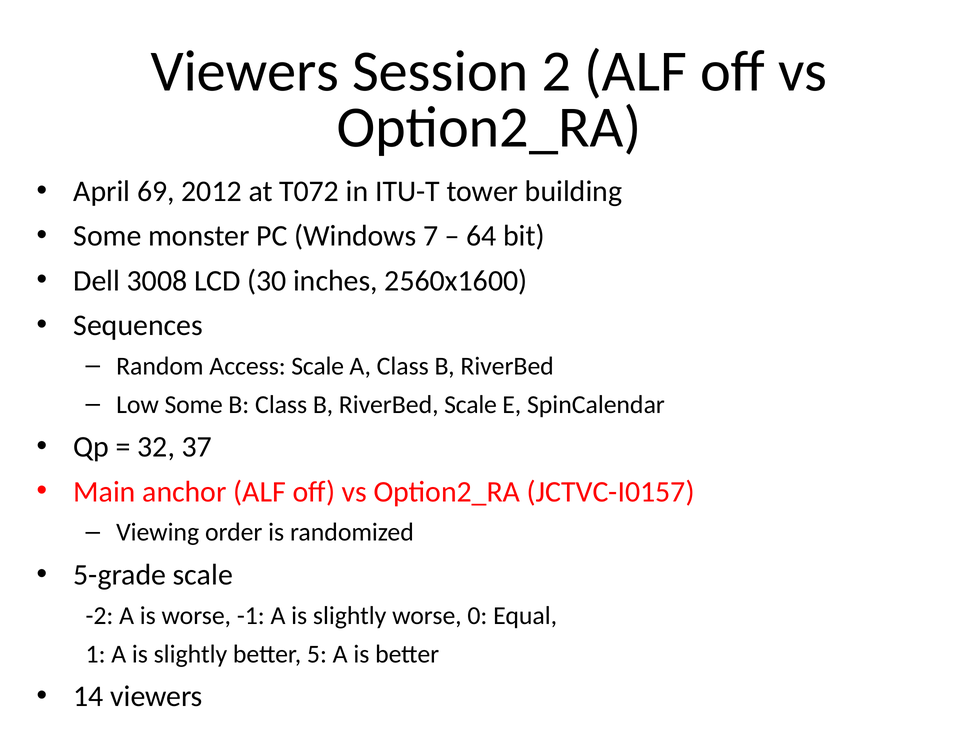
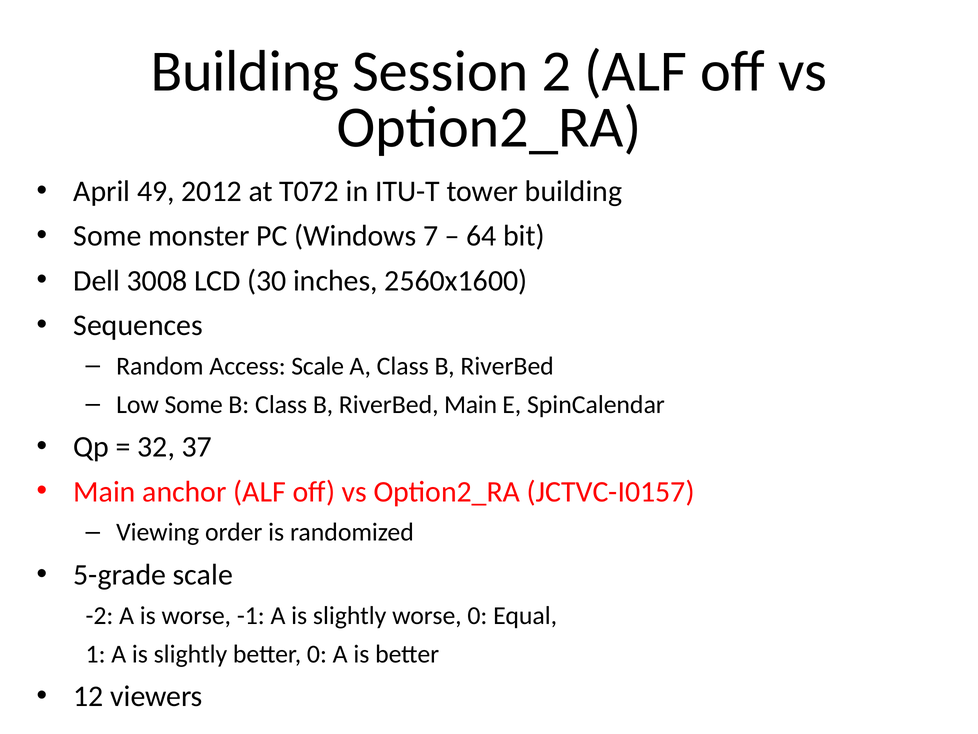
Viewers: Viewers -> Building (245, 71)
69: 69 -> 49 (156, 191)
RiverBed Scale: Scale -> Main (471, 404)
better 5: 5 -> 0 (317, 654)
14: 14 -> 12 (88, 696)
